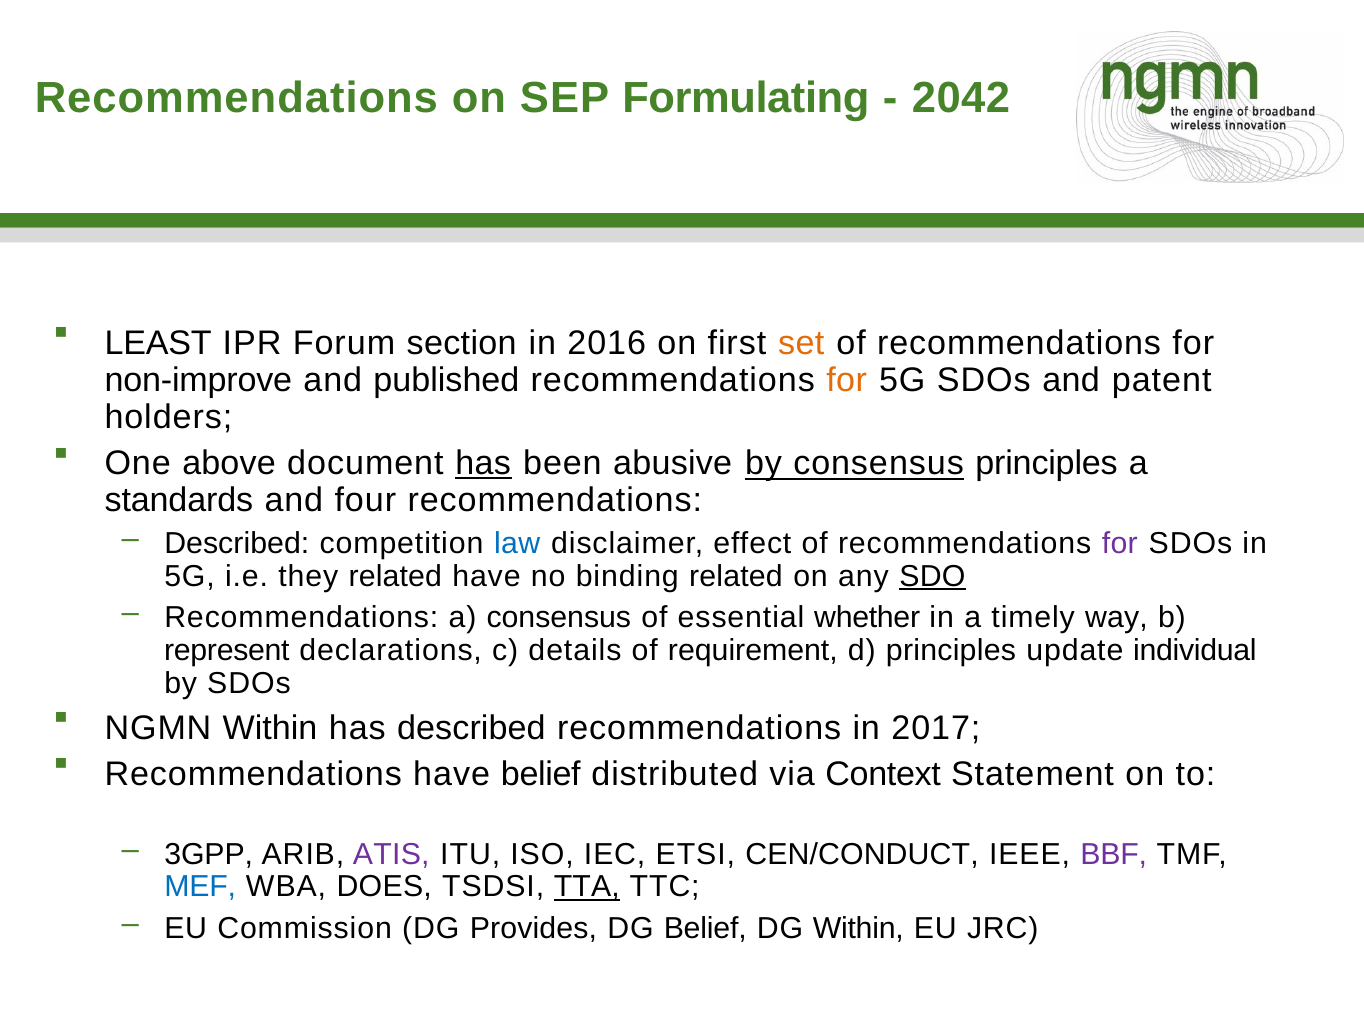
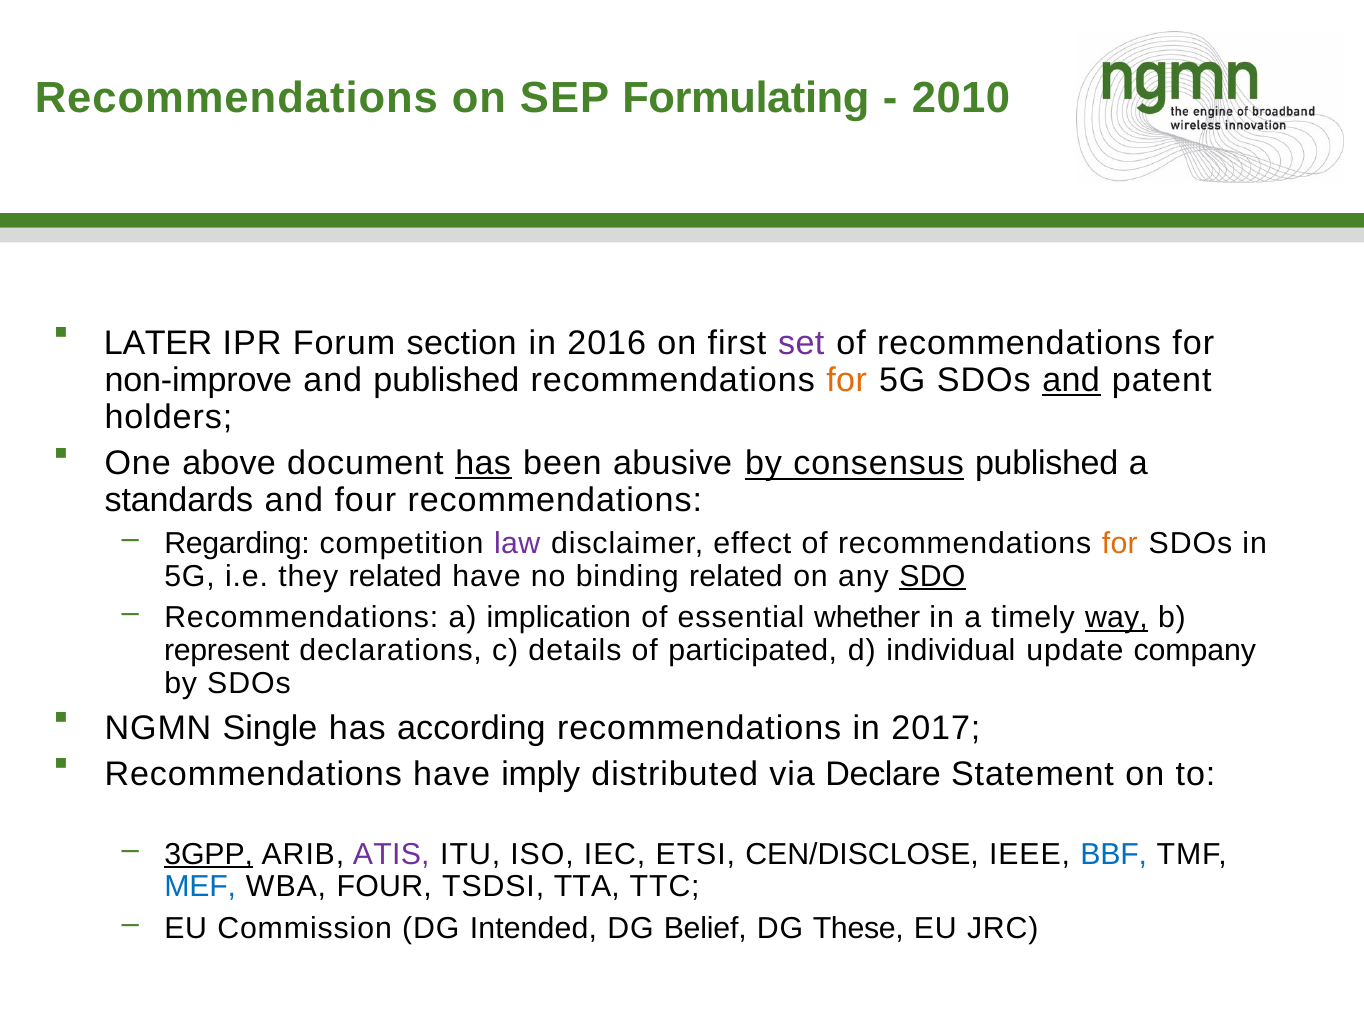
2042: 2042 -> 2010 (961, 98)
LEAST: LEAST -> LATER (158, 343)
set colour: orange -> purple (801, 343)
and underline: none -> present (1071, 380)
consensus principles: principles -> published (1047, 464)
Described: Described -> Regarding (237, 543)
law colour: blue -> purple (517, 543)
for colour: purple -> orange (1120, 543)
a consensus: consensus -> implication (559, 618)
way underline: none -> present (1116, 618)
requirement: requirement -> participated (753, 650)
d principles: principles -> individual (951, 650)
individual: individual -> company (1195, 650)
NGMN Within: Within -> Single (270, 728)
has described: described -> according (471, 728)
have belief: belief -> imply (541, 774)
Context: Context -> Declare (883, 774)
3GPP underline: none -> present (209, 854)
CEN/CONDUCT: CEN/CONDUCT -> CEN/DISCLOSE (862, 854)
BBF colour: purple -> blue (1114, 854)
WBA DOES: DOES -> FOUR (384, 887)
TTA underline: present -> none (587, 887)
Provides: Provides -> Intended (533, 928)
DG Within: Within -> These (858, 928)
